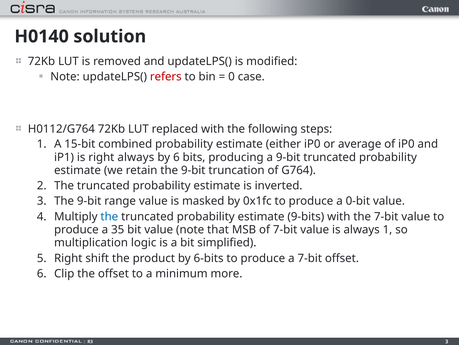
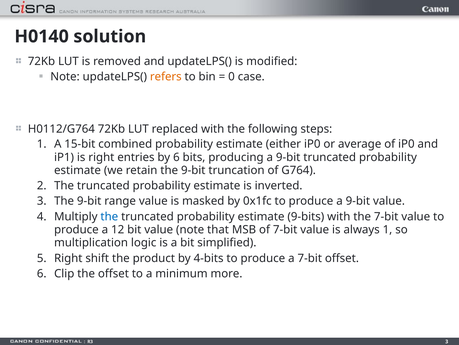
refers colour: red -> orange (166, 76)
right always: always -> entries (136, 157)
produce a 0-bit: 0-bit -> 9-bit (358, 201)
35: 35 -> 12 (118, 229)
6-bits: 6-bits -> 4-bits (209, 258)
